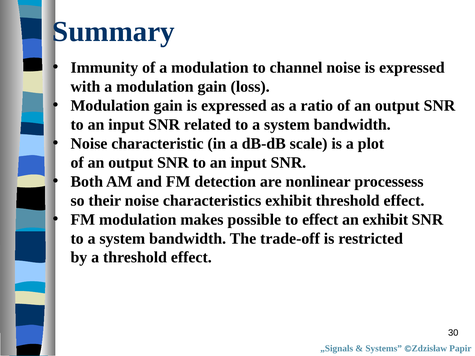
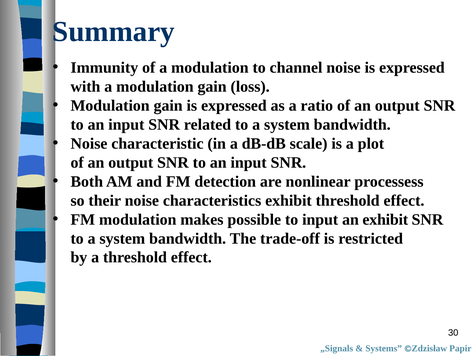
to effect: effect -> input (320, 220)
